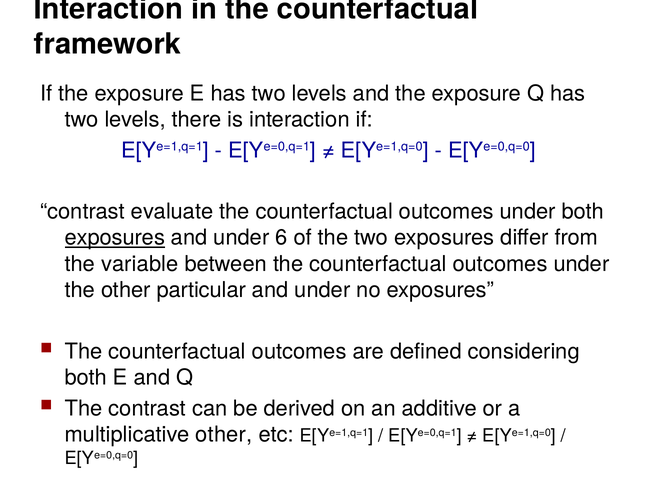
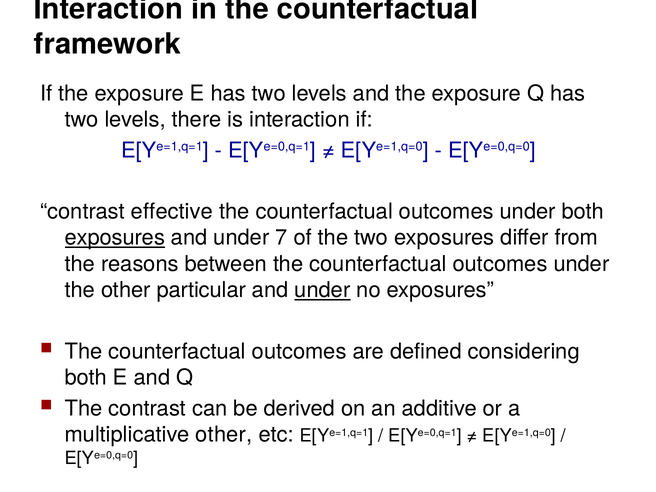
evaluate: evaluate -> effective (172, 212)
6: 6 -> 7 (282, 238)
variable: variable -> reasons (140, 264)
under underline: none -> present (322, 290)
